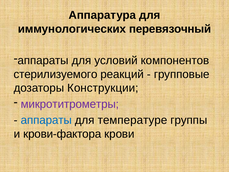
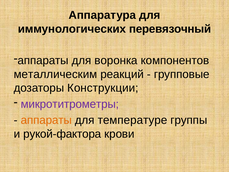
условий: условий -> воронка (116, 60)
стерилизуемого: стерилизуемого -> металлическим (55, 74)
аппараты colour: blue -> orange (46, 120)
крови-фактора: крови-фактора -> рукой-фактора (62, 134)
